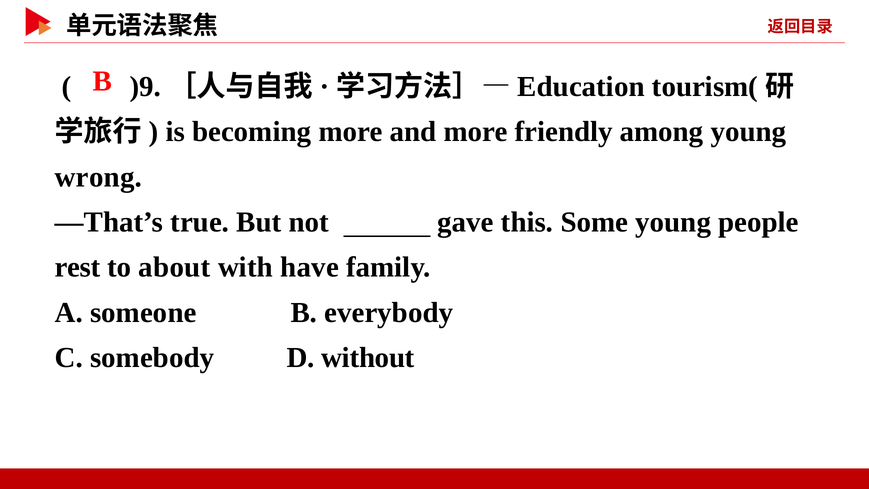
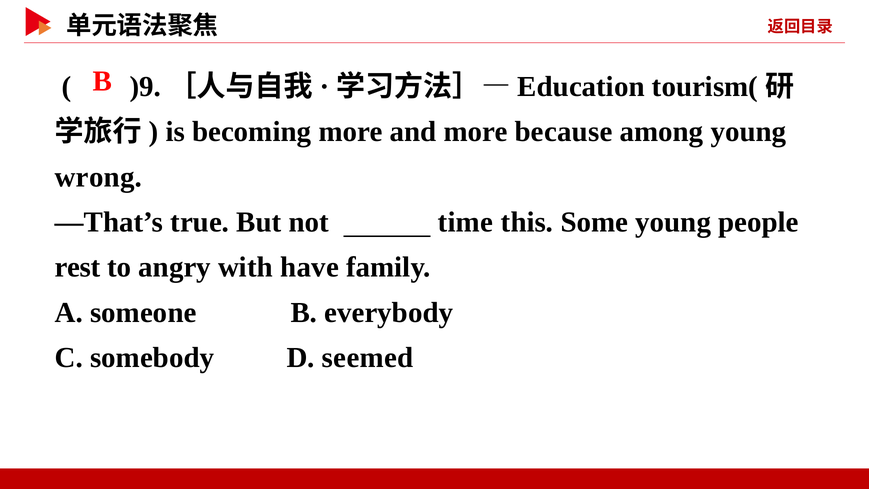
friendly: friendly -> because (564, 132)
gave: gave -> time (465, 222)
about: about -> angry (175, 267)
without: without -> seemed (368, 358)
